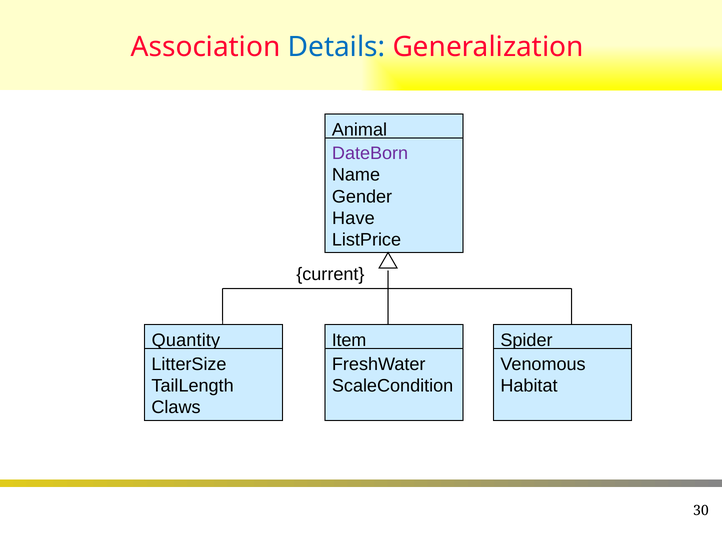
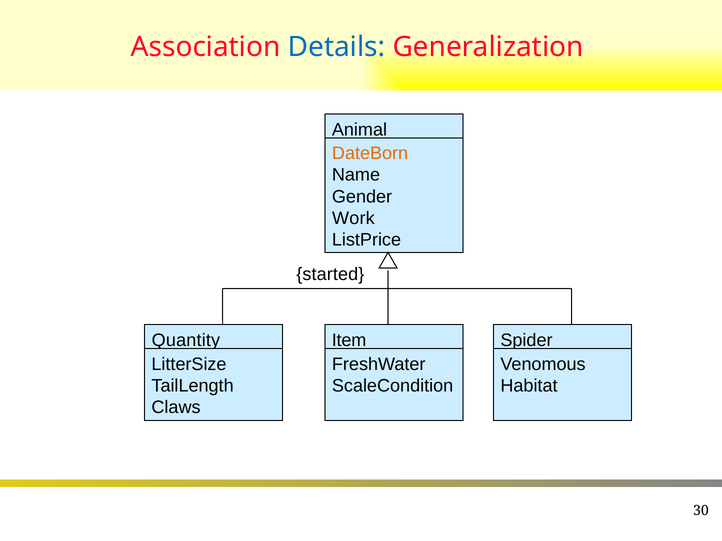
DateBorn colour: purple -> orange (370, 153)
Have: Have -> Work (353, 218)
current: current -> started (330, 274)
